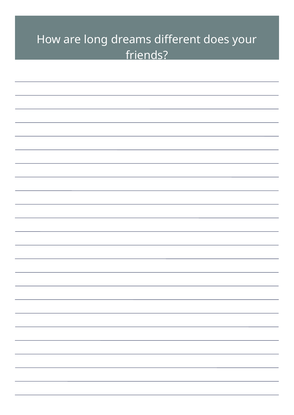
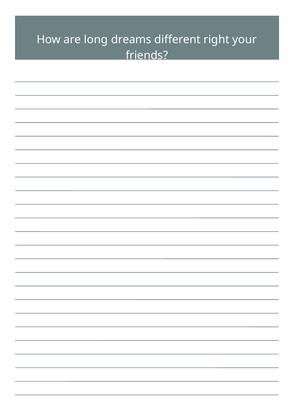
does: does -> right (216, 40)
